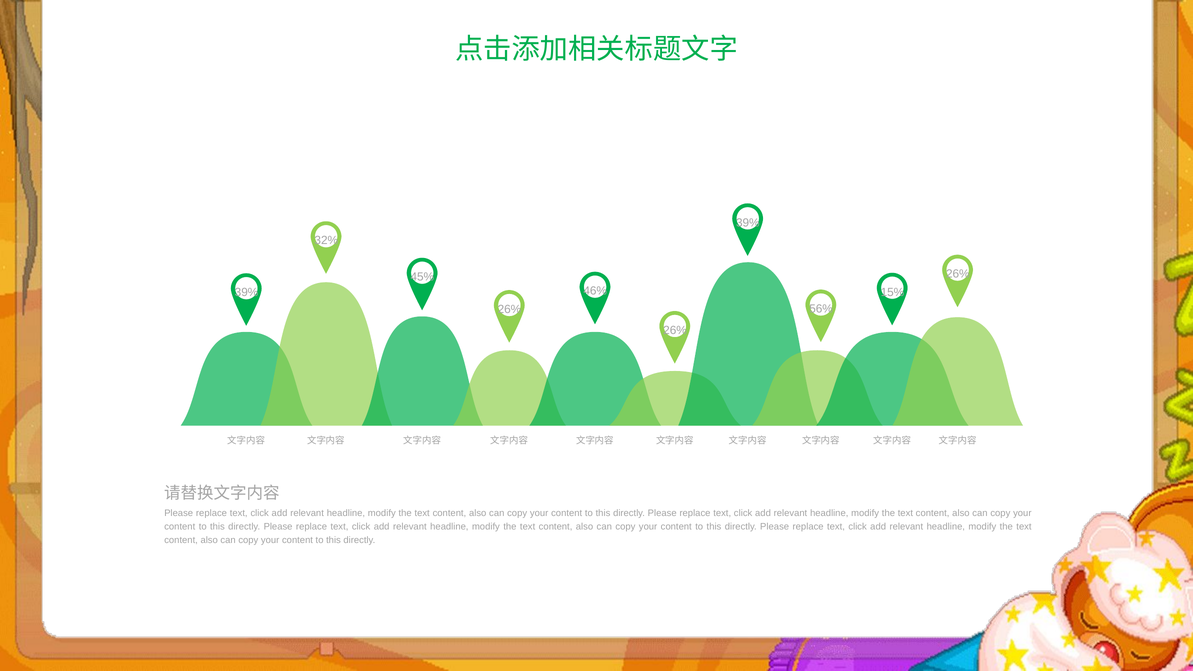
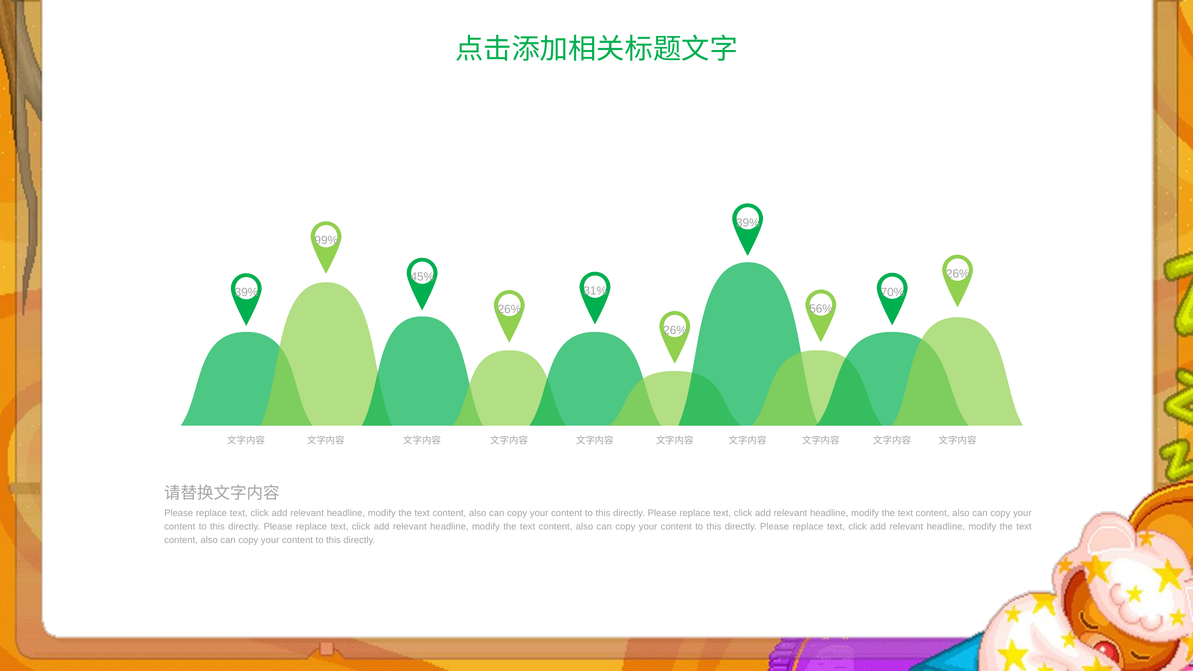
32%: 32% -> 99% (326, 241)
46%: 46% -> 31% (595, 291)
15%: 15% -> 70% (892, 292)
